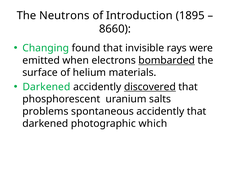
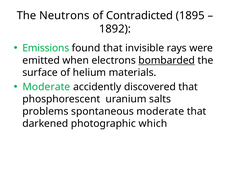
Introduction: Introduction -> Contradicted (140, 16)
8660: 8660 -> 1892 (115, 29)
Changing: Changing -> Emissions (46, 48)
Darkened: Darkened -> Moderate (46, 87)
discovered underline: present -> none (150, 87)
spontaneous accidently: accidently -> moderate (160, 112)
